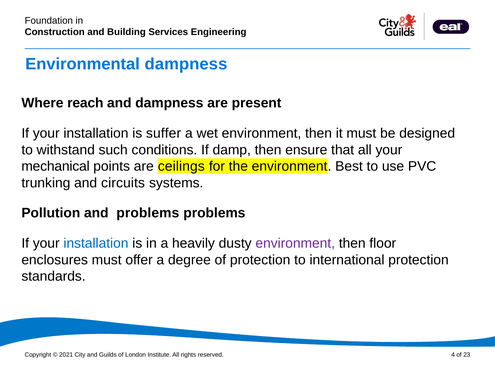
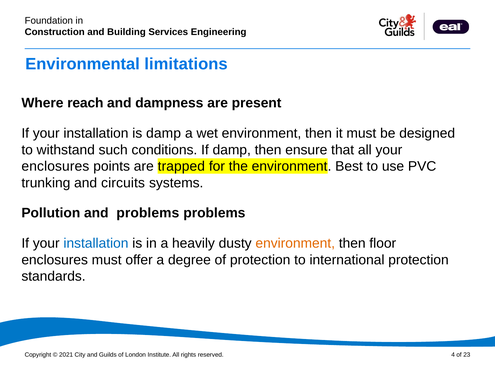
Environmental dampness: dampness -> limitations (186, 64)
is suffer: suffer -> damp (164, 133)
mechanical: mechanical -> enclosures (55, 166)
ceilings: ceilings -> trapped (181, 166)
environment colour: purple -> orange (295, 243)
